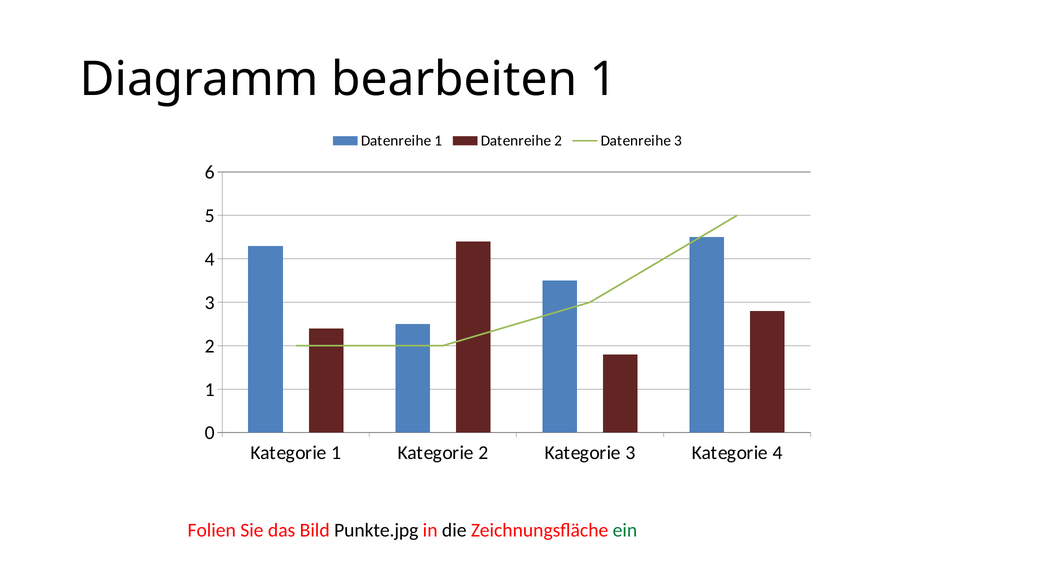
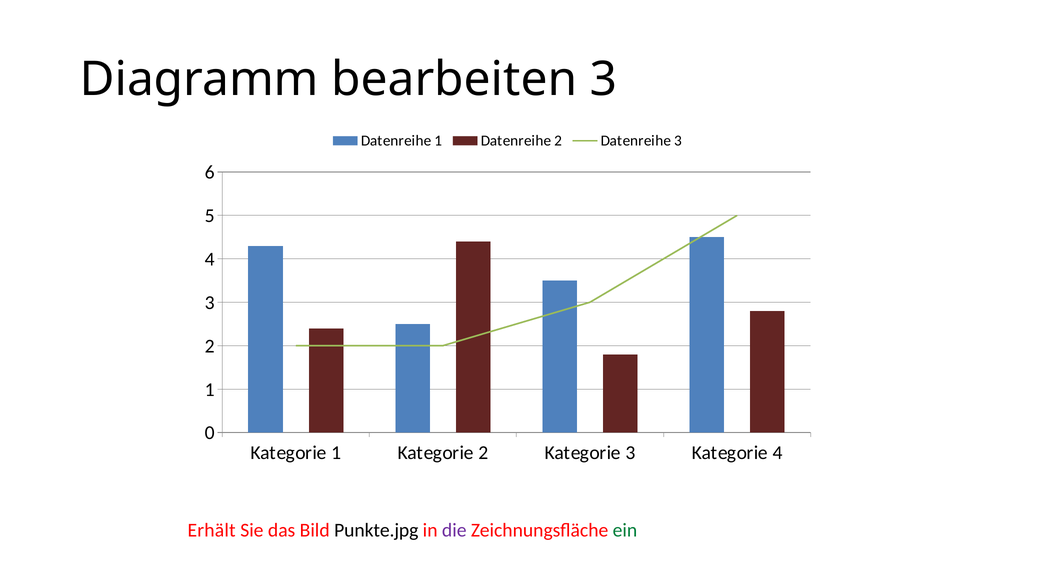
bearbeiten 1: 1 -> 3 (603, 79)
Folien: Folien -> Erhält (212, 531)
die colour: black -> purple (454, 531)
